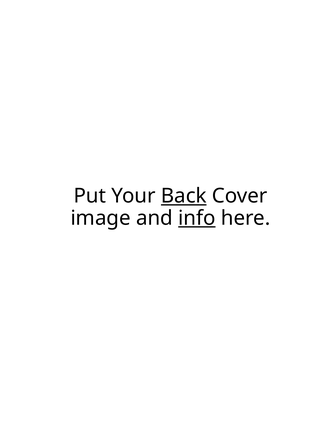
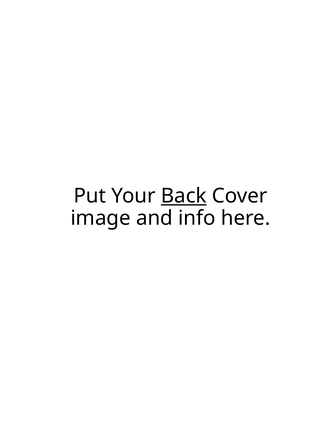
info underline: present -> none (197, 218)
